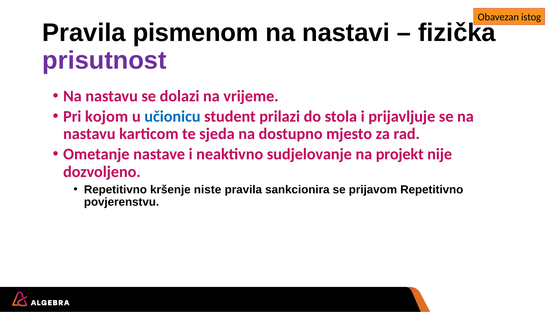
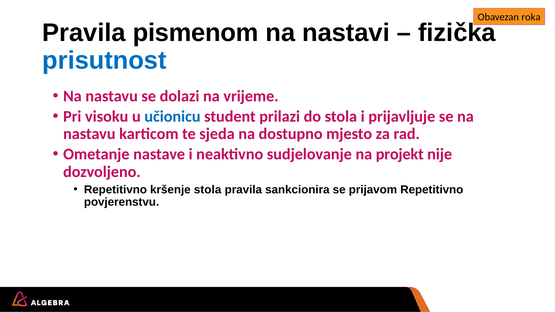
istog: istog -> roka (531, 17)
prisutnost colour: purple -> blue (104, 60)
kojom: kojom -> visoku (107, 116)
kršenje niste: niste -> stola (208, 190)
